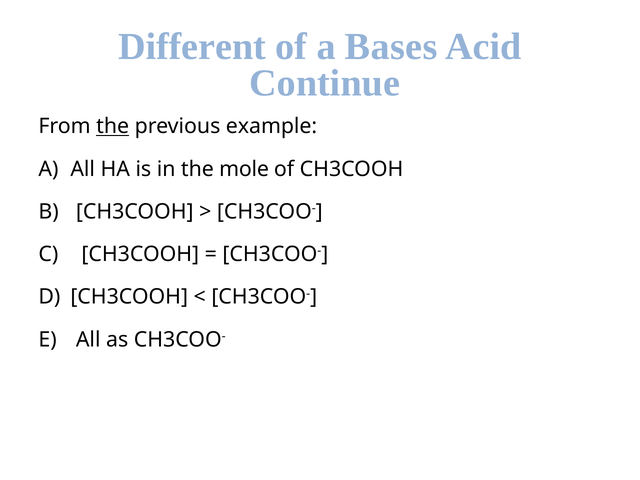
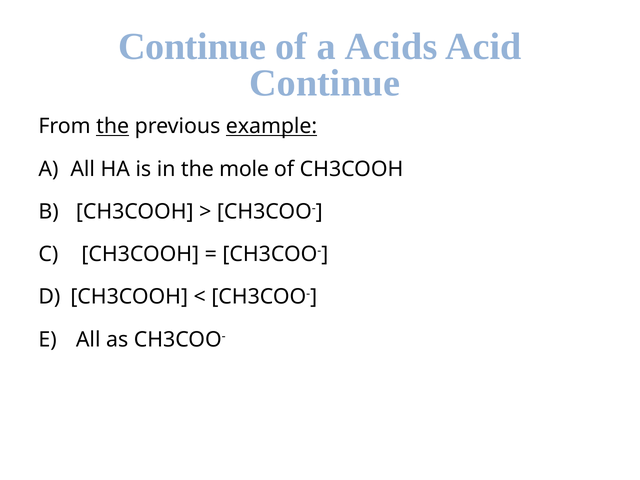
Different: Different -> Continue (192, 47)
Bases: Bases -> Acids (391, 47)
example underline: none -> present (272, 126)
